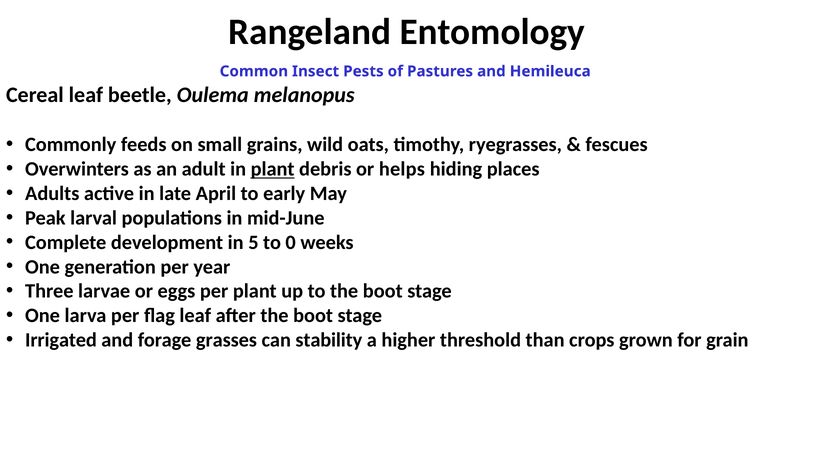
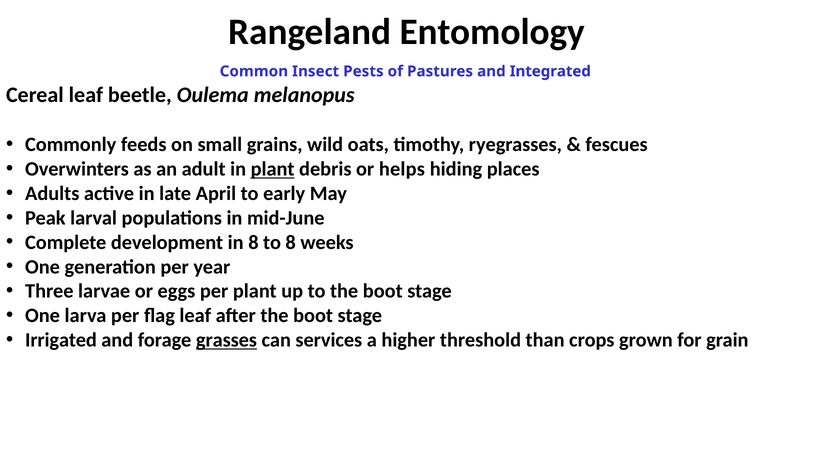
Hemileuca: Hemileuca -> Integrated (550, 71)
in 5: 5 -> 8 (253, 242)
to 0: 0 -> 8 (291, 242)
grasses underline: none -> present (226, 340)
stability: stability -> services (329, 340)
